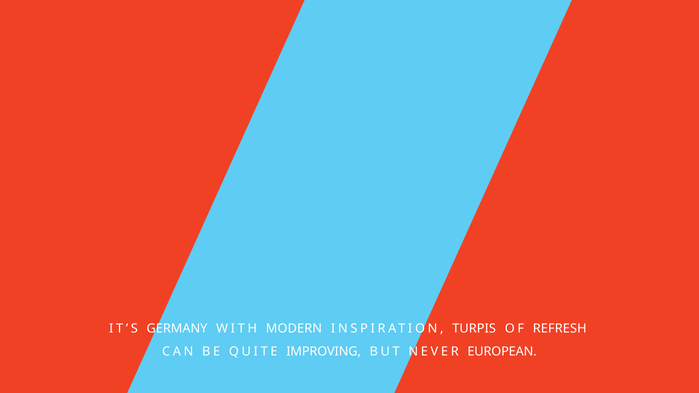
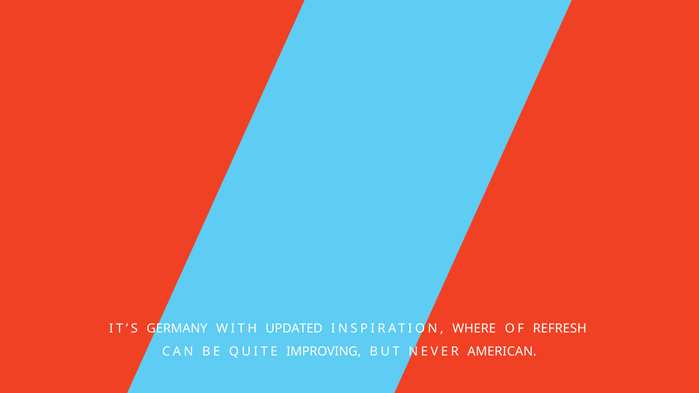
MODERN: MODERN -> UPDATED (294, 329)
TURPIS: TURPIS -> WHERE (474, 329)
EUROPEAN: EUROPEAN -> AMERICAN (502, 352)
